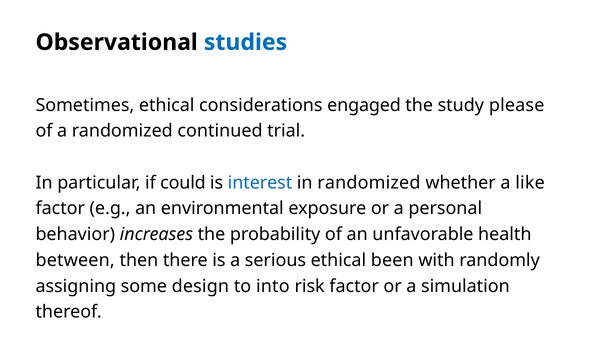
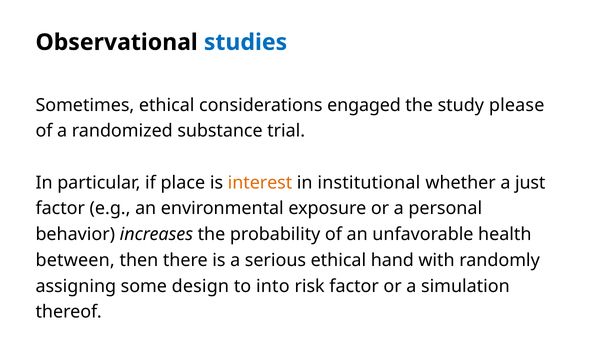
continued: continued -> substance (220, 131)
could: could -> place (183, 183)
interest colour: blue -> orange (260, 183)
in randomized: randomized -> institutional (369, 183)
like: like -> just (530, 183)
been: been -> hand (392, 260)
